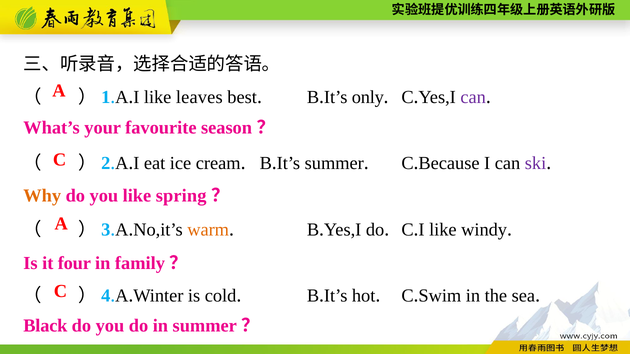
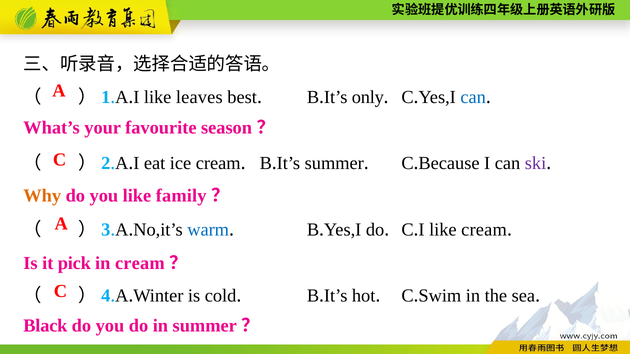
can colour: purple -> blue (473, 97)
spring: spring -> family (181, 196)
warm colour: orange -> blue (208, 230)
like windy: windy -> cream (484, 230)
four: four -> pick (74, 263)
in family: family -> cream (140, 263)
